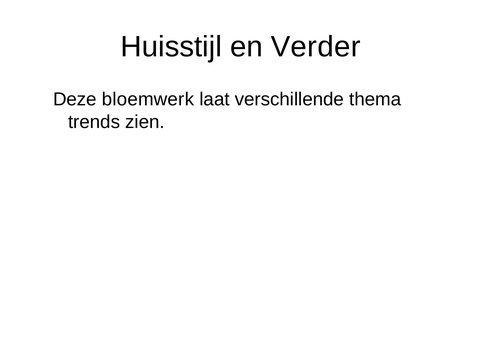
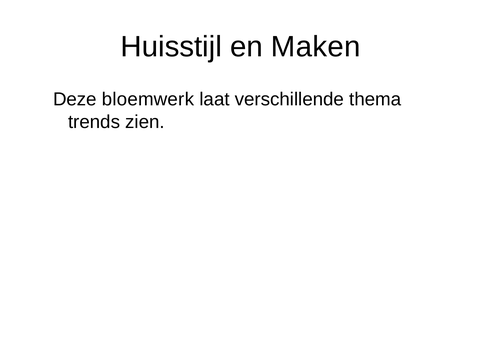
Verder: Verder -> Maken (316, 47)
